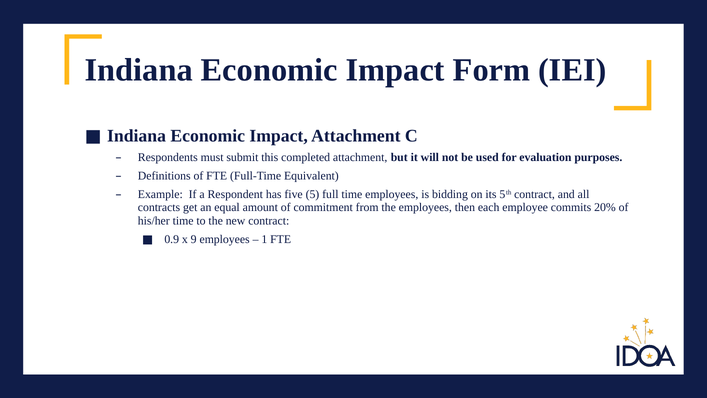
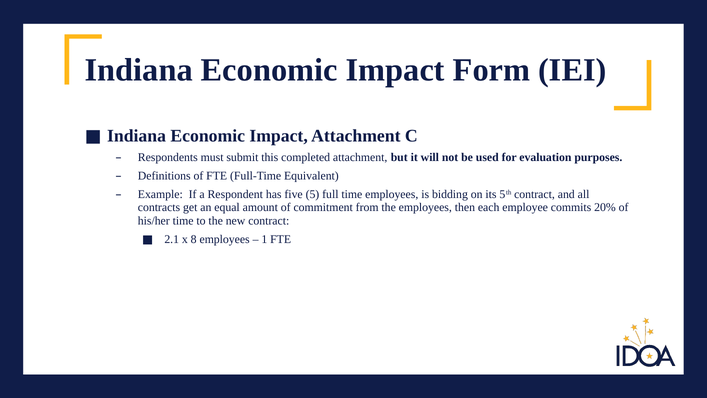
0.9: 0.9 -> 2.1 (172, 239)
9: 9 -> 8 (194, 239)
